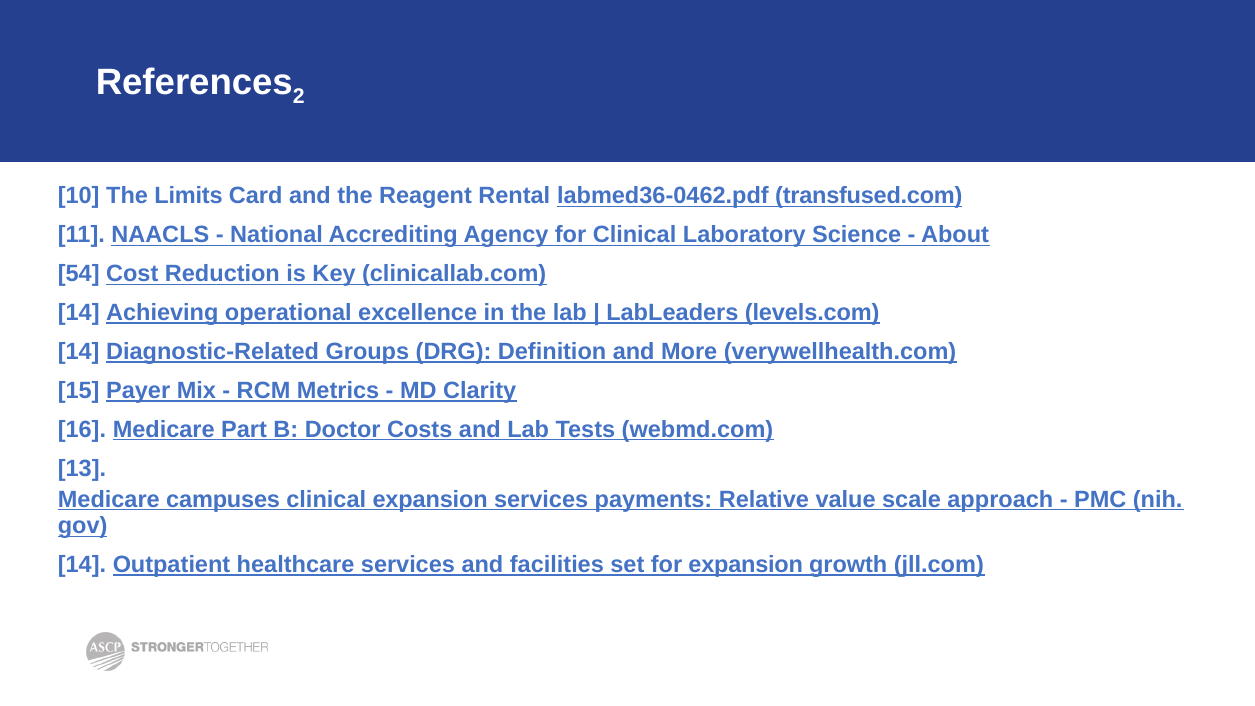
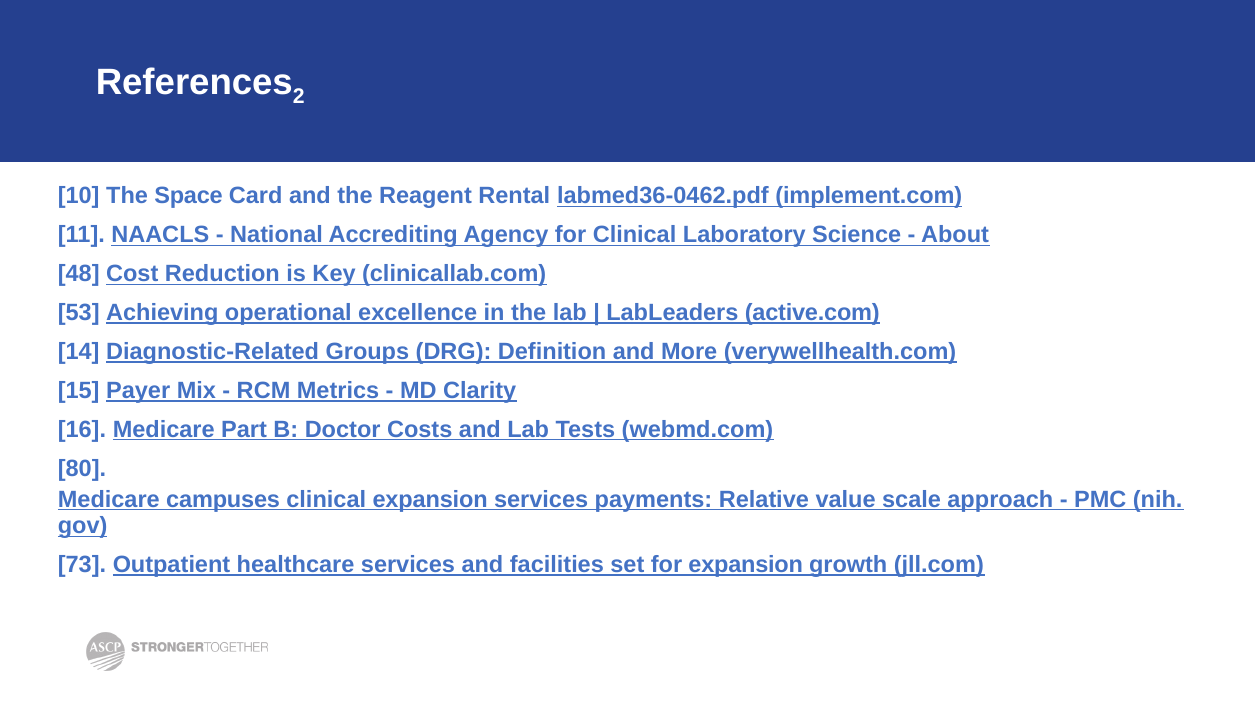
Limits: Limits -> Space (189, 196)
transfused.com: transfused.com -> implement.com (869, 196)
54: 54 -> 48 (79, 274)
14: 14 -> 53 (79, 313)
levels.com: levels.com -> active.com (812, 313)
13: 13 -> 80 (82, 468)
14: 14 -> 73 (82, 565)
